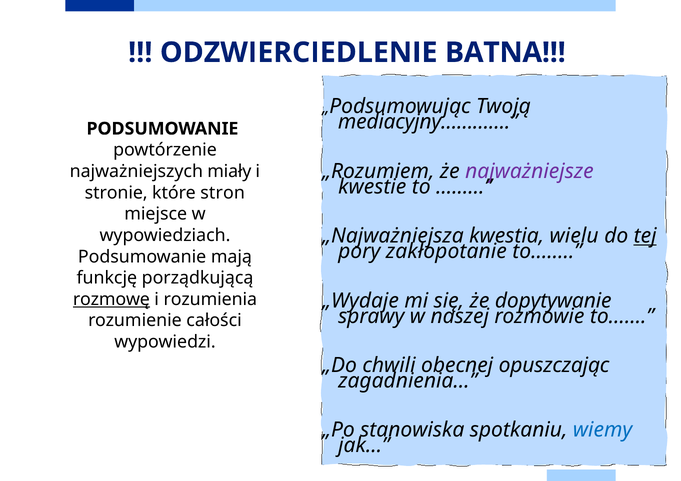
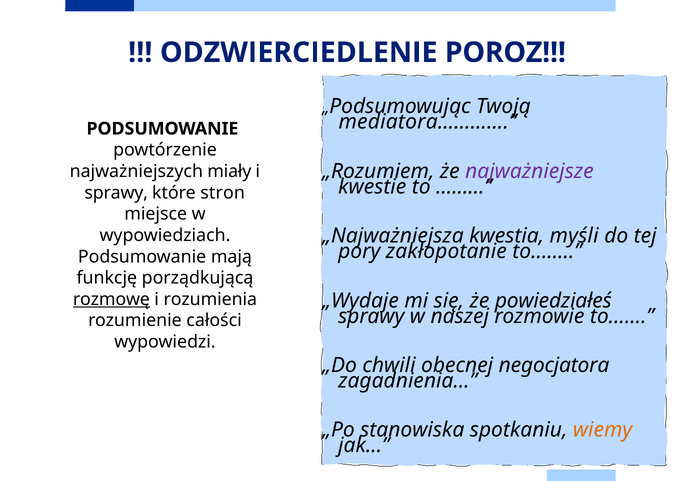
BATNA: BATNA -> POROZ (505, 53)
mediacyjny…………: mediacyjny………… -> mediatora………… (428, 122)
stronie: stronie -> sprawy (116, 193)
wielu: wielu -> myśli (574, 236)
tej underline: present -> none (645, 236)
dopytywanie: dopytywanie -> powiedziałeś (553, 301)
opuszczając: opuszczając -> negocjatora (554, 366)
wiemy colour: blue -> orange (603, 430)
